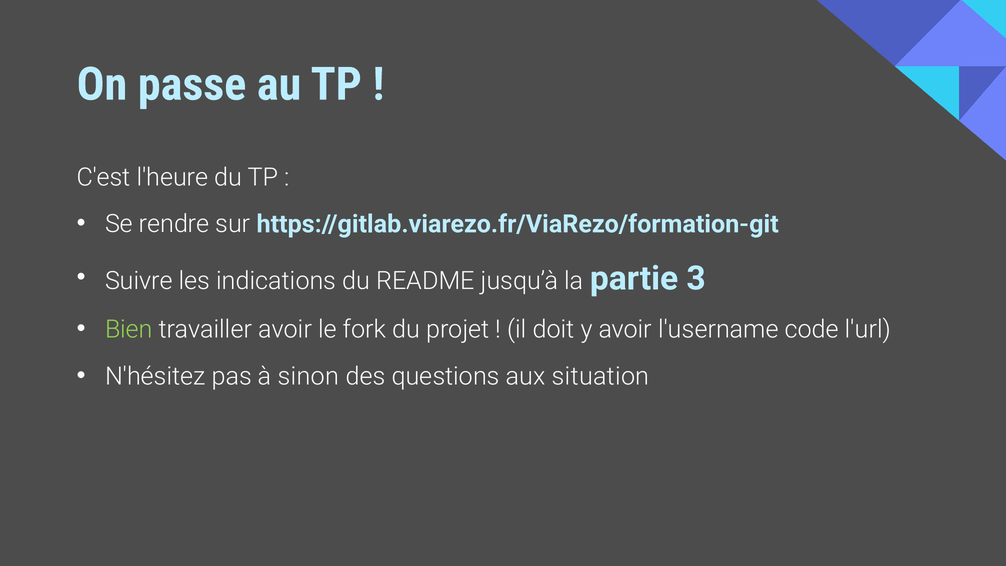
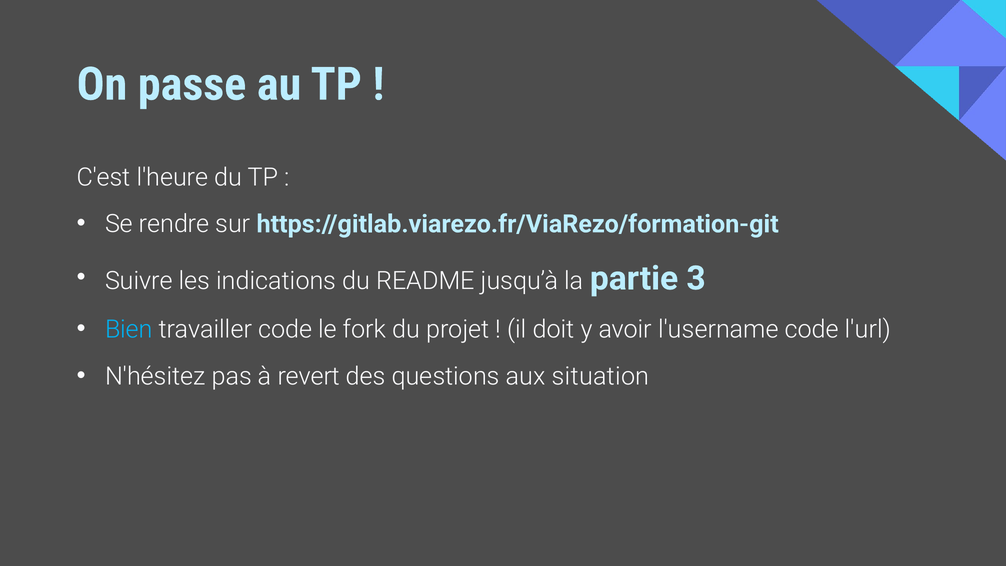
Bien colour: light green -> light blue (129, 329)
travailler avoir: avoir -> code (285, 329)
sinon: sinon -> revert (309, 376)
